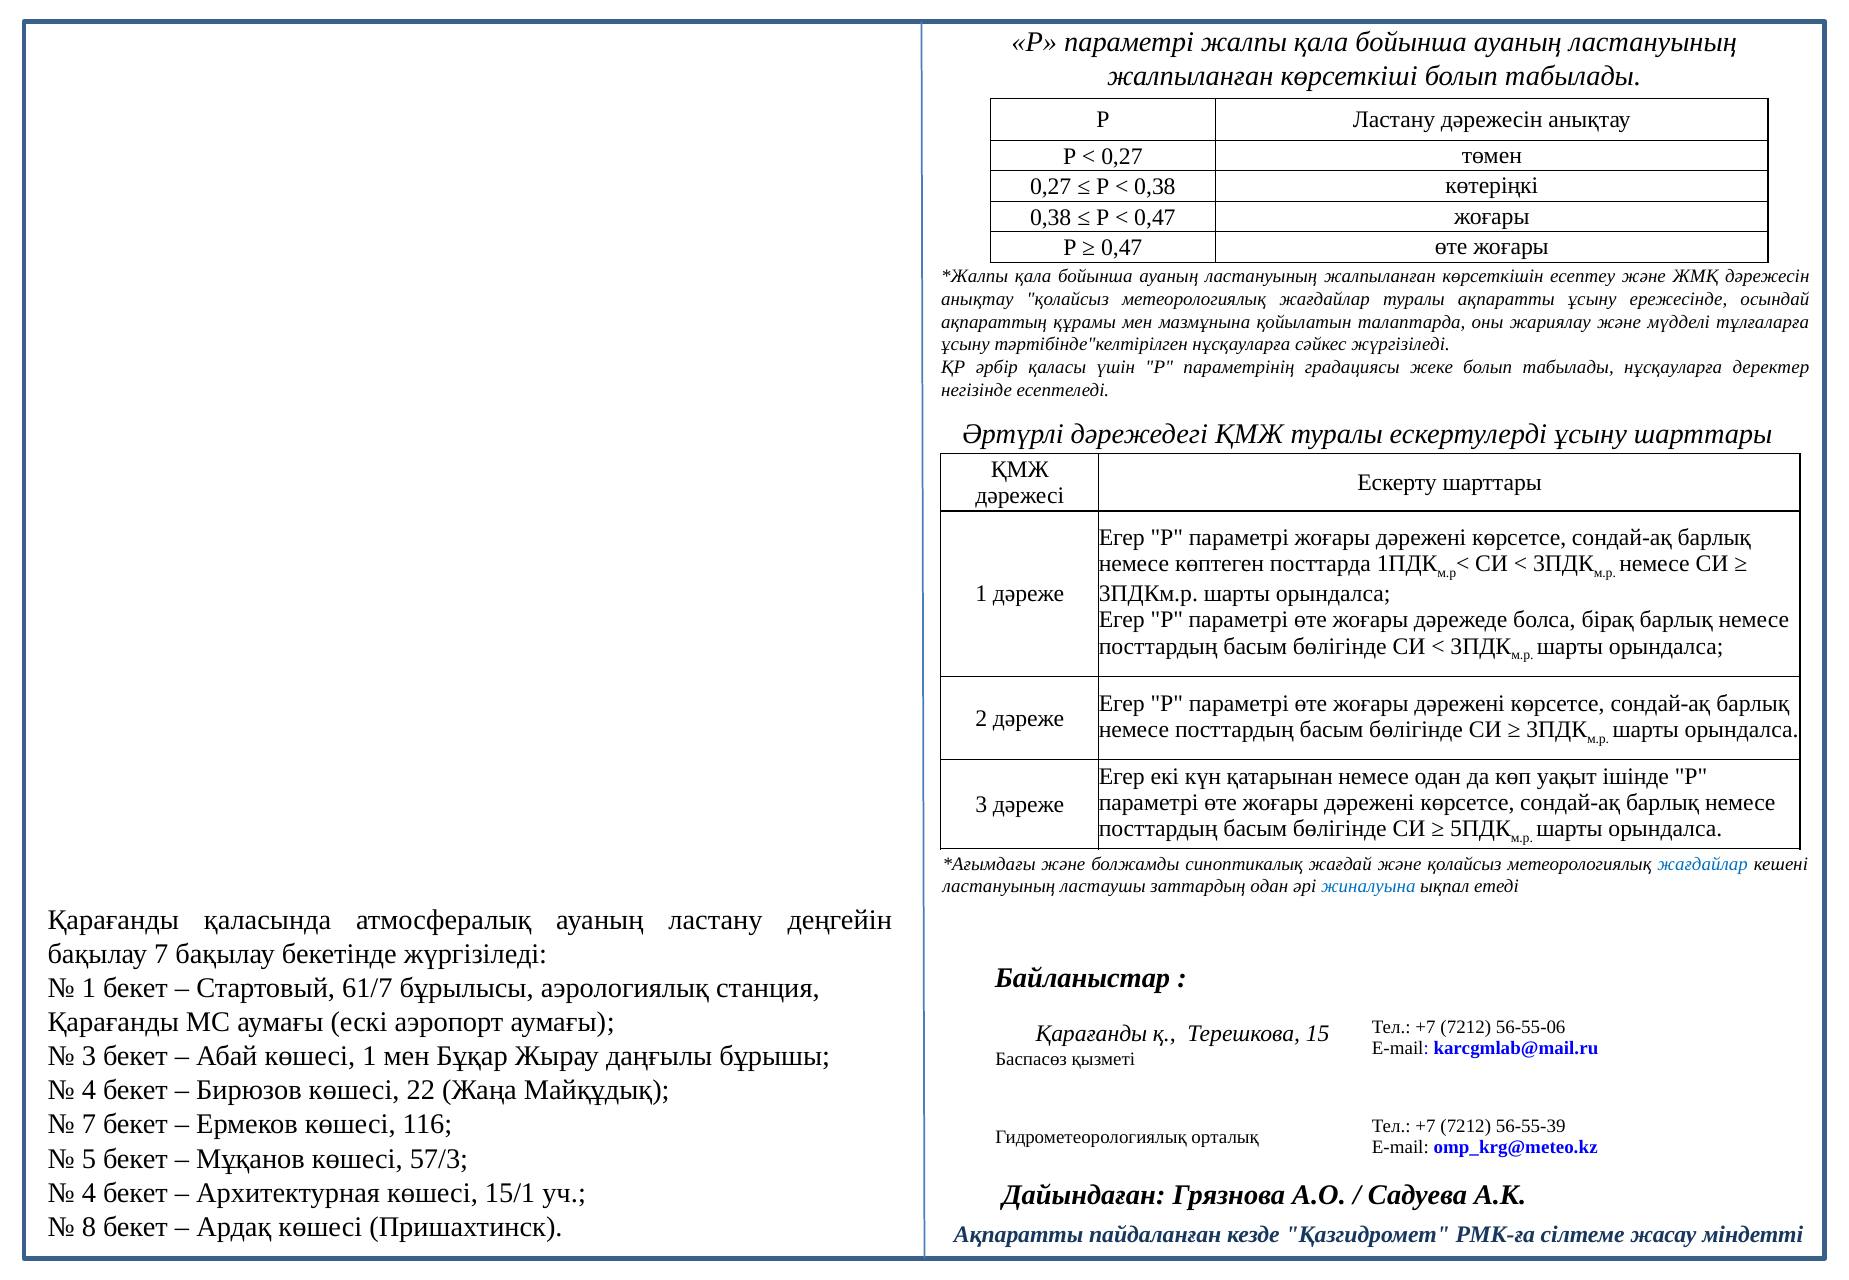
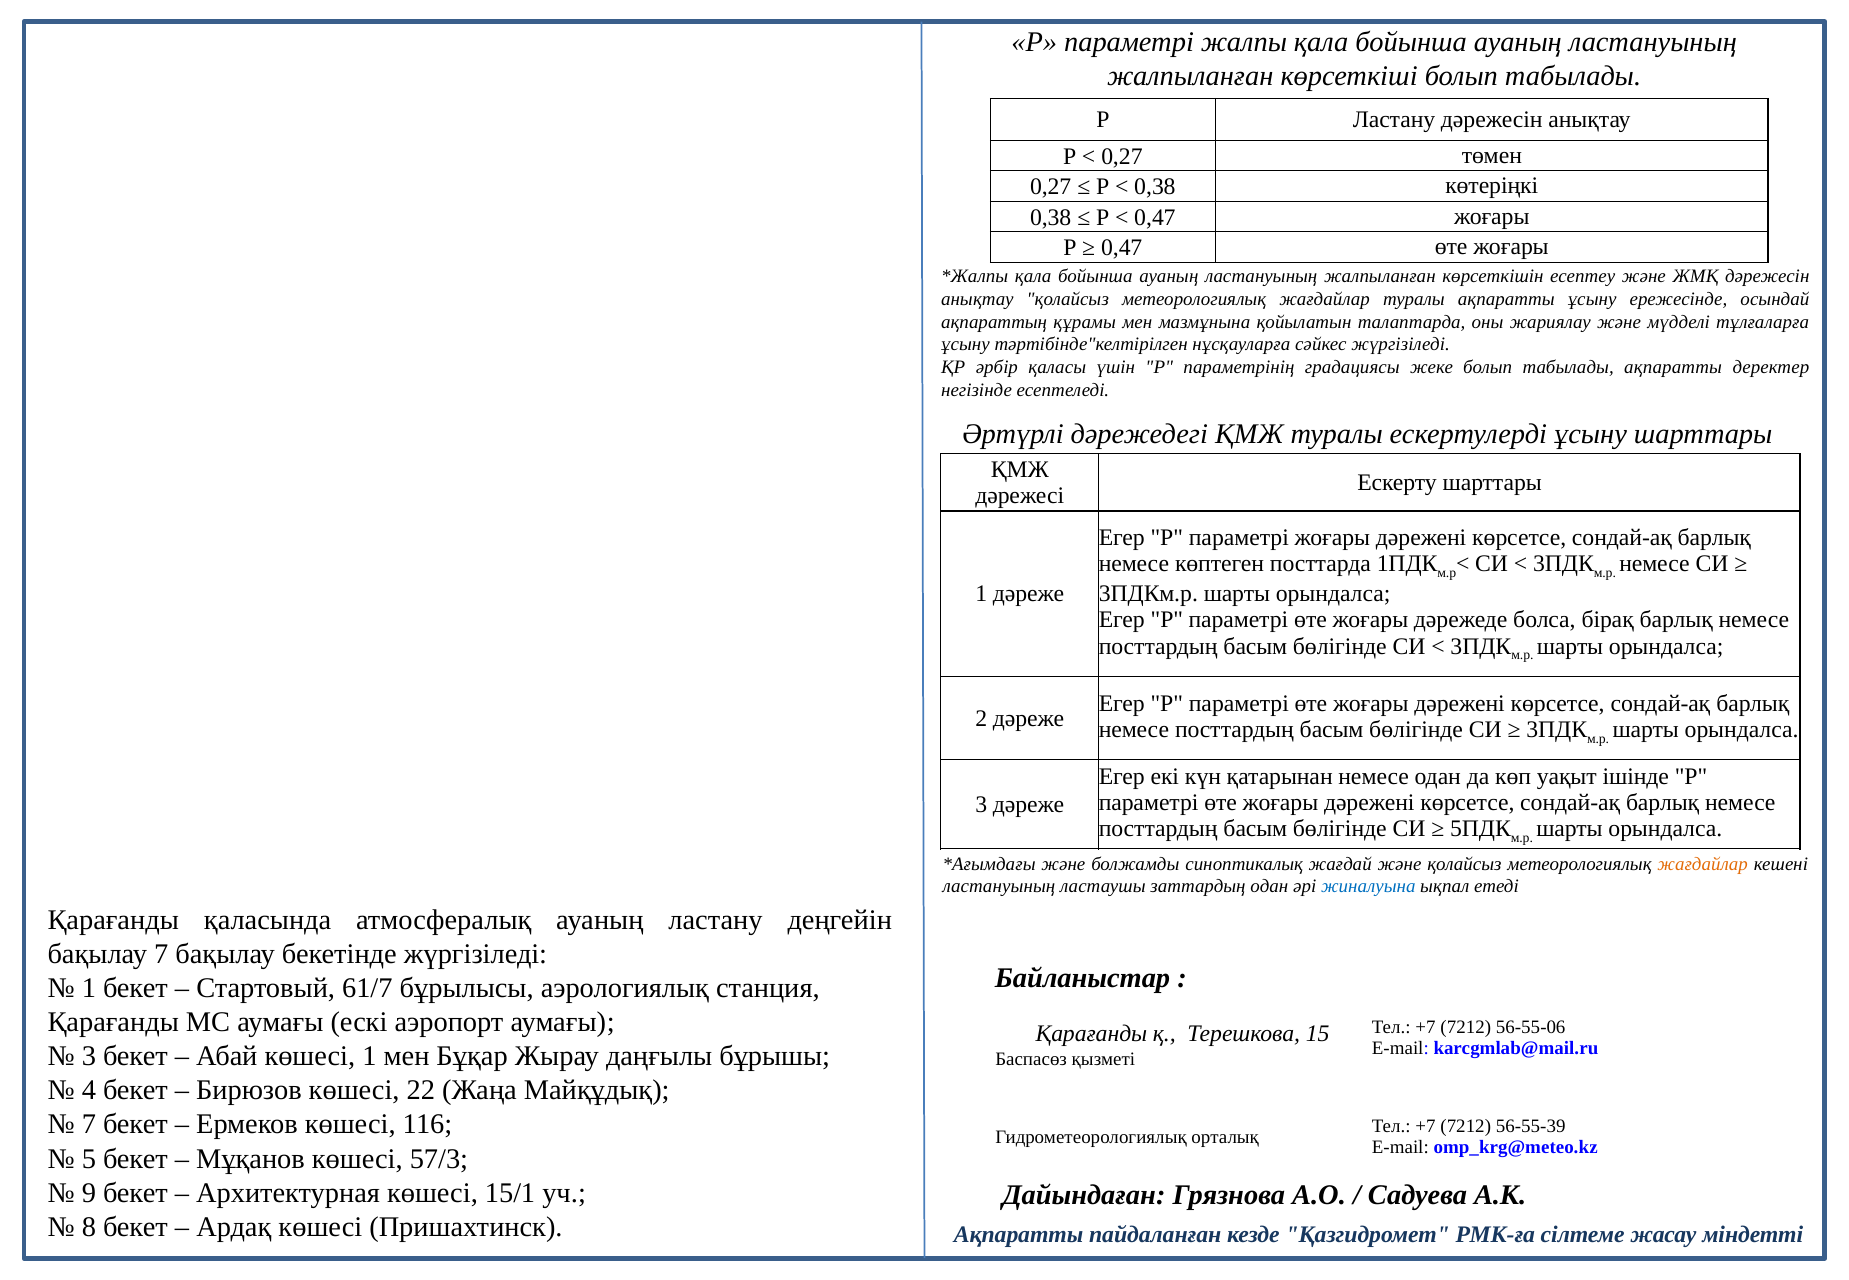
табылады нұсқауларға: нұсқауларға -> ақпаратты (1673, 367)
жағдайлар colour: blue -> orange (1703, 864)
4: 4 -> 9 (89, 1193)
